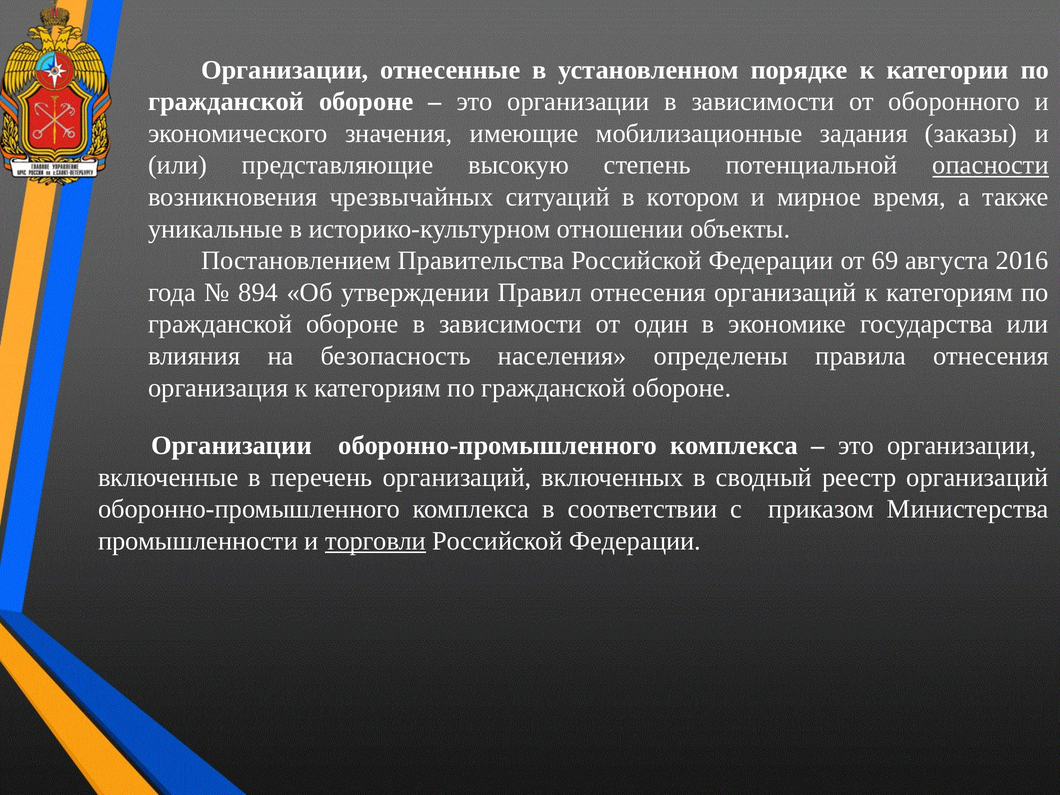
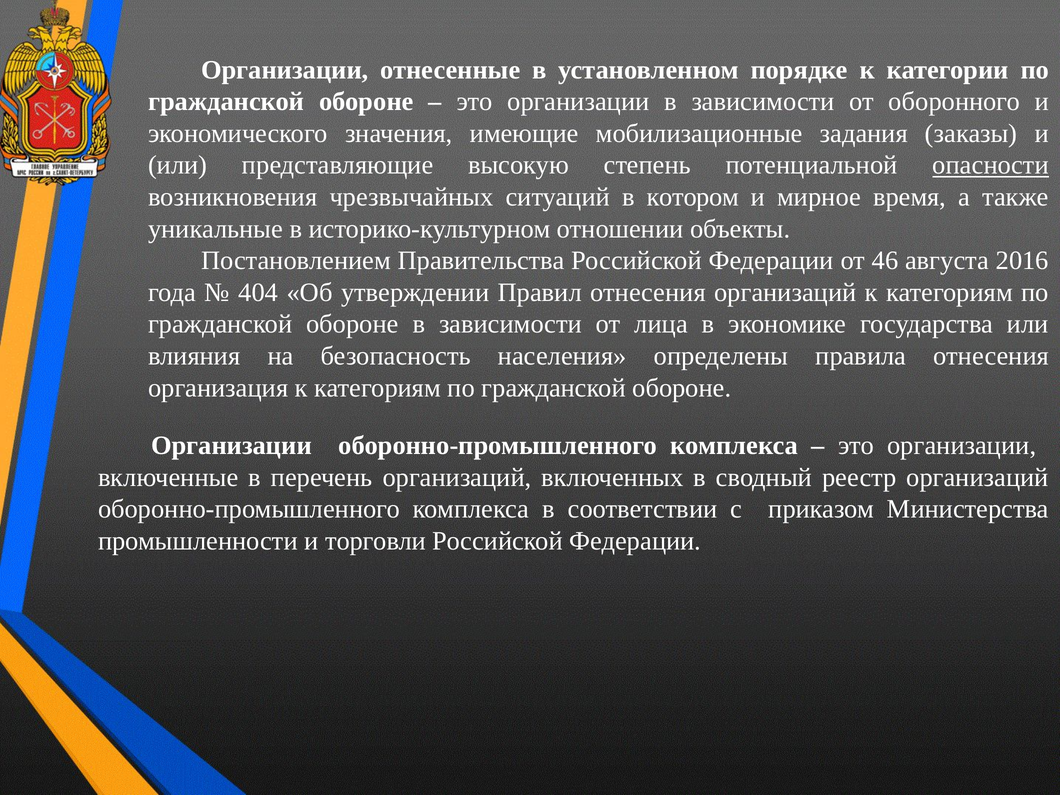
69: 69 -> 46 (885, 261)
894: 894 -> 404 (258, 292)
один: один -> лица (661, 324)
торговли underline: present -> none (376, 541)
